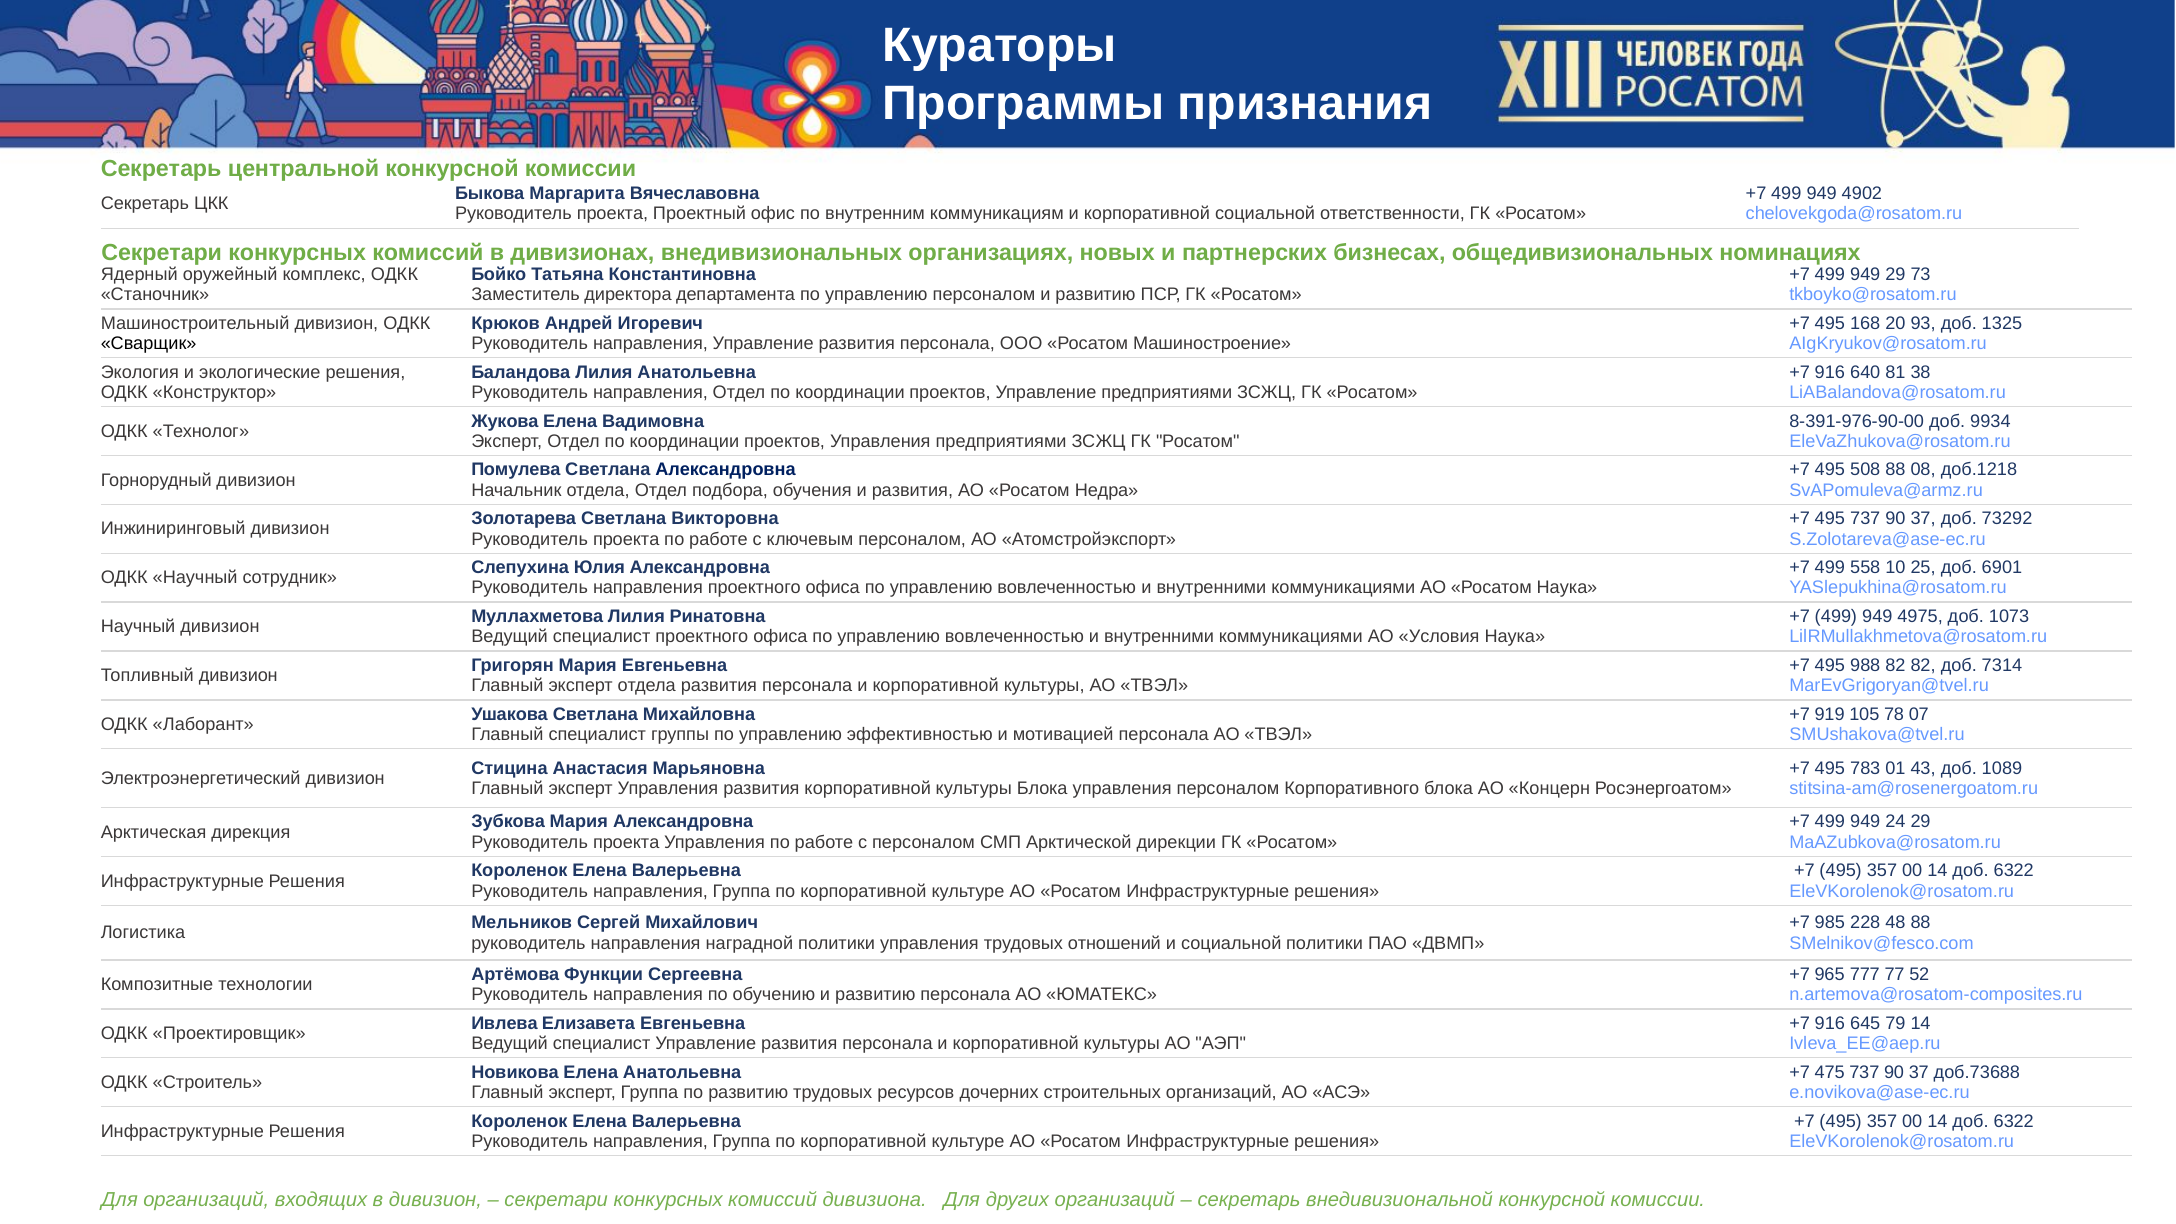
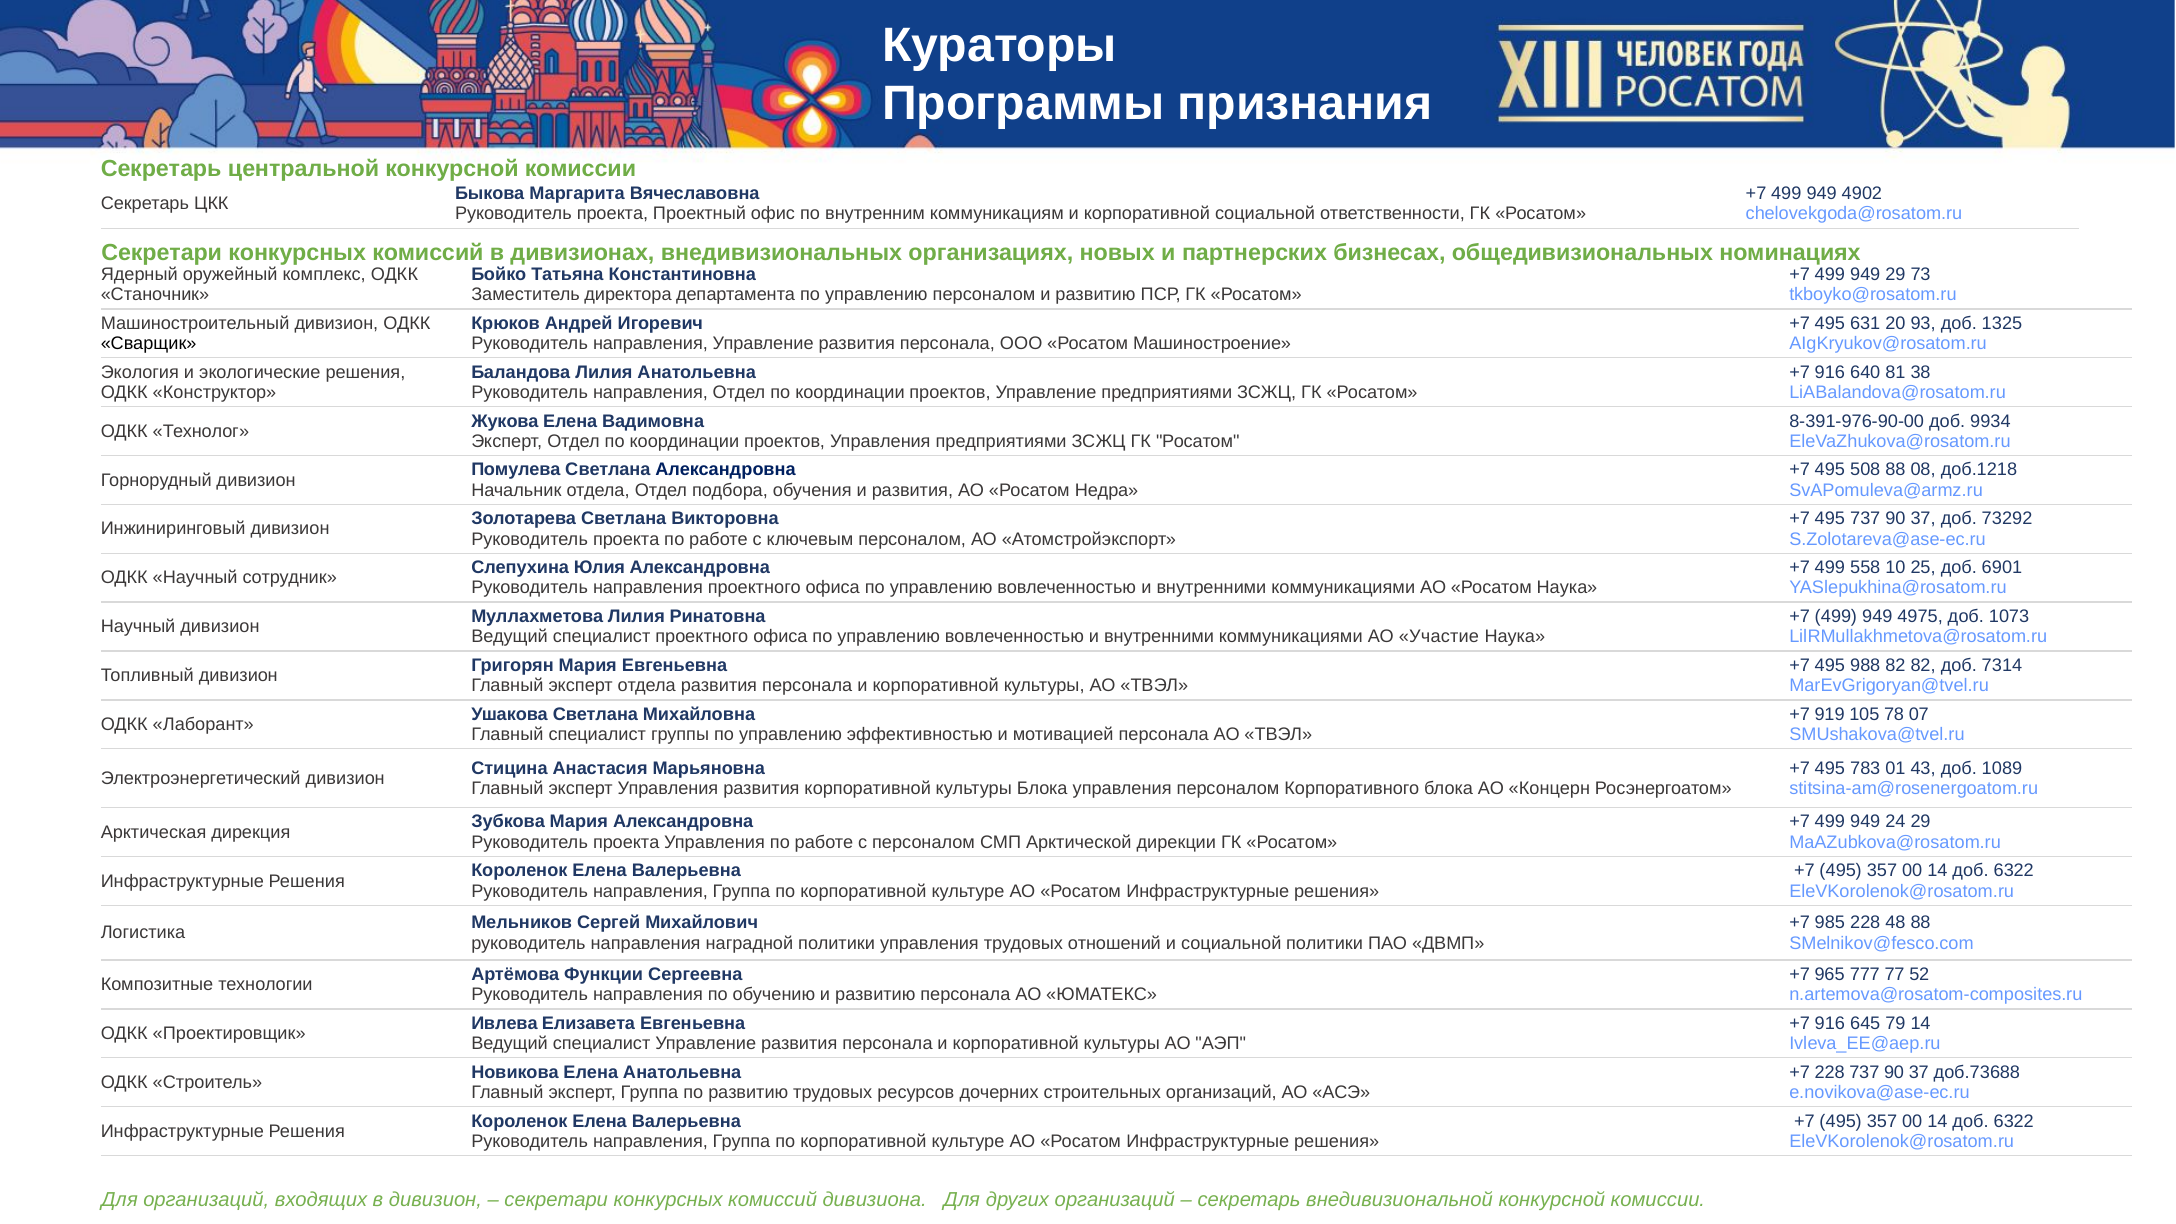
168: 168 -> 631 (1865, 323)
Условия: Условия -> Участие (1439, 637)
+7 475: 475 -> 228 (1830, 1072)
